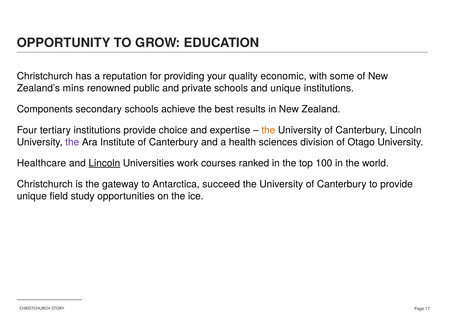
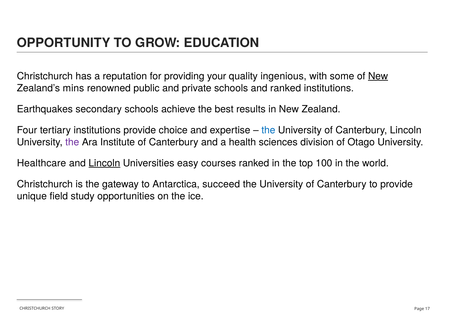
economic: economic -> ingenious (284, 76)
New underline: none -> present (378, 76)
and unique: unique -> ranked (286, 88)
Components: Components -> Earthquakes (45, 109)
the colour: orange -> blue (268, 130)
work: work -> easy (188, 163)
